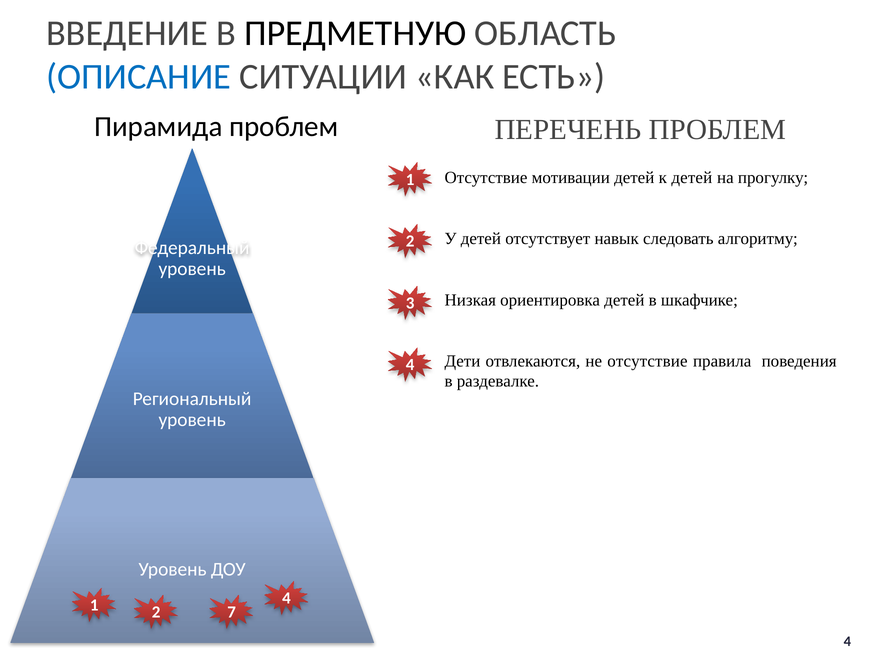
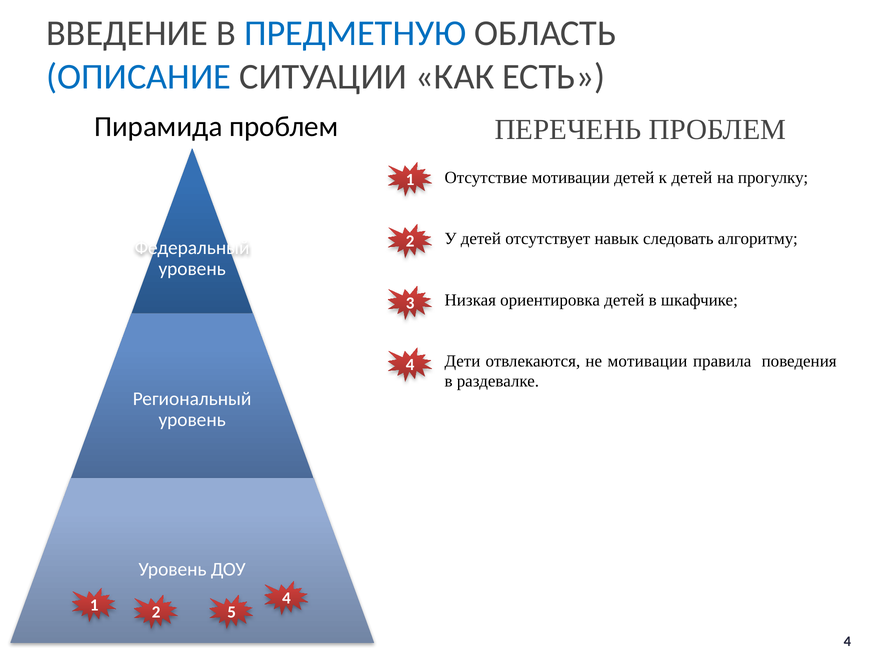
ПРЕДМЕТНУЮ colour: black -> blue (355, 33)
не отсутствие: отсутствие -> мотивации (647, 361)
7: 7 -> 5 (232, 612)
